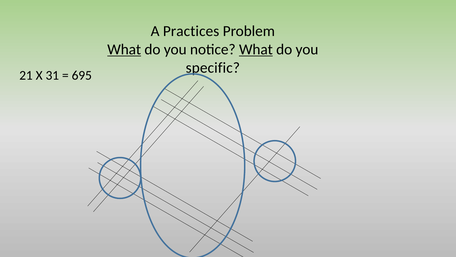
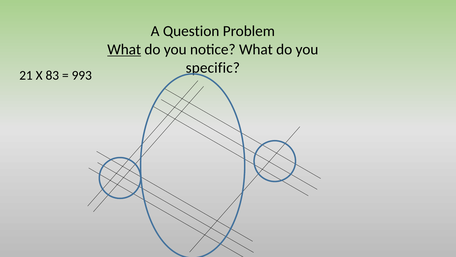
Practices: Practices -> Question (191, 31)
What underline: present -> none (256, 49)
31: 31 -> 83 (52, 75)
695: 695 -> 993 (82, 75)
